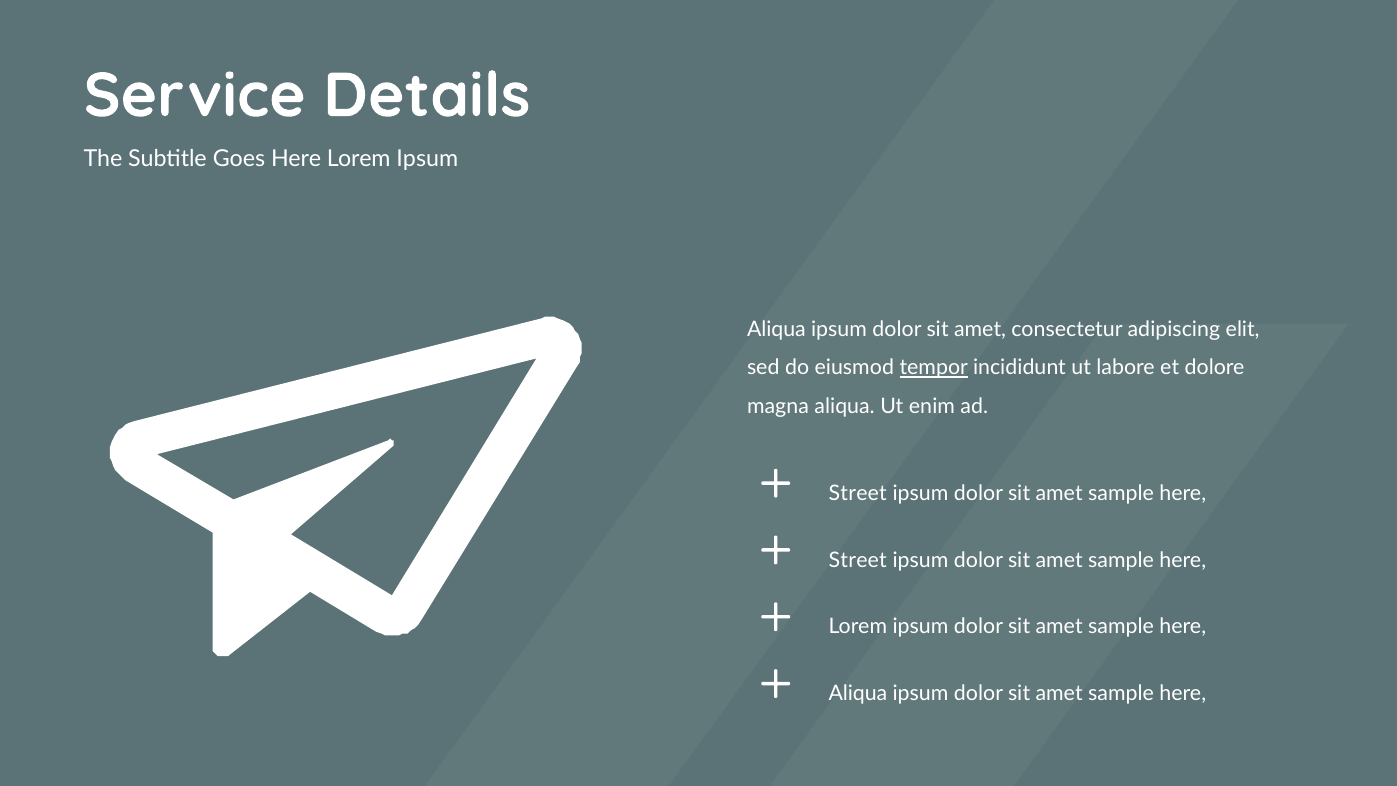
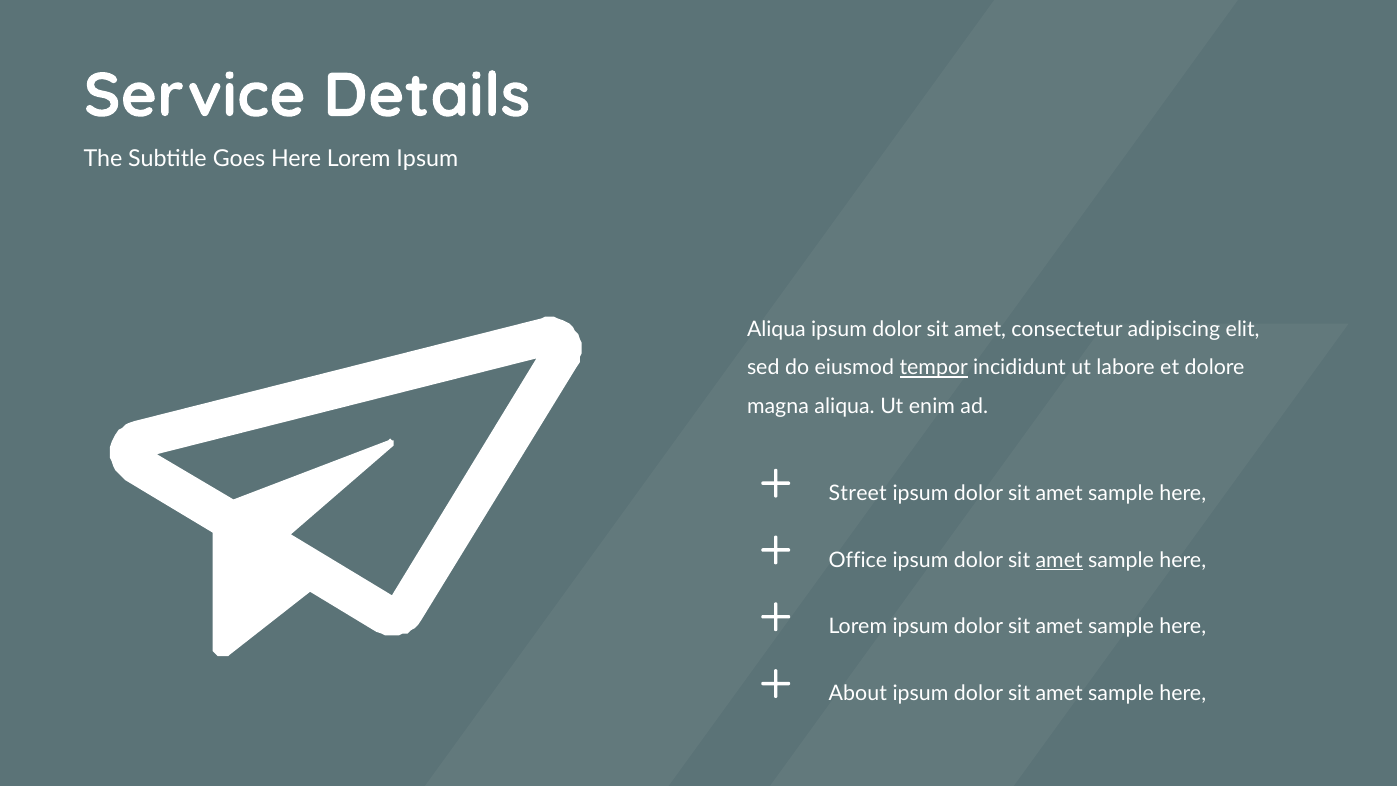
Street: Street -> Office (858, 560)
amet underline: none -> present (1059, 560)
Aliqua: Aliqua -> About (858, 693)
